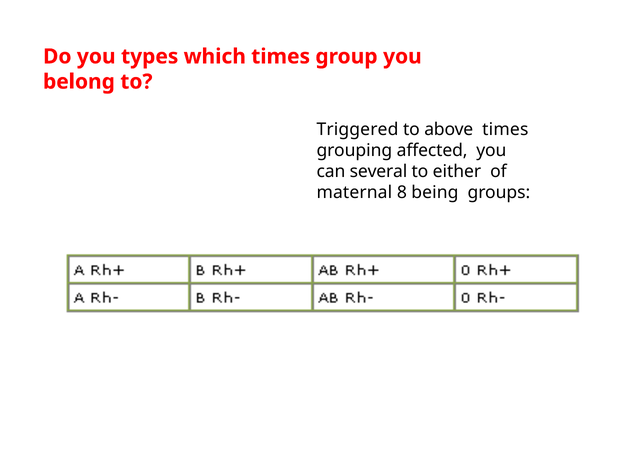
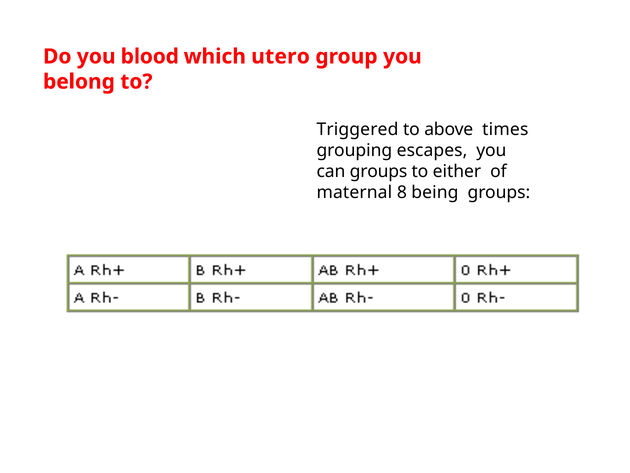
types: types -> blood (150, 56)
which times: times -> utero (281, 56)
affected: affected -> escapes (432, 150)
can several: several -> groups (379, 171)
